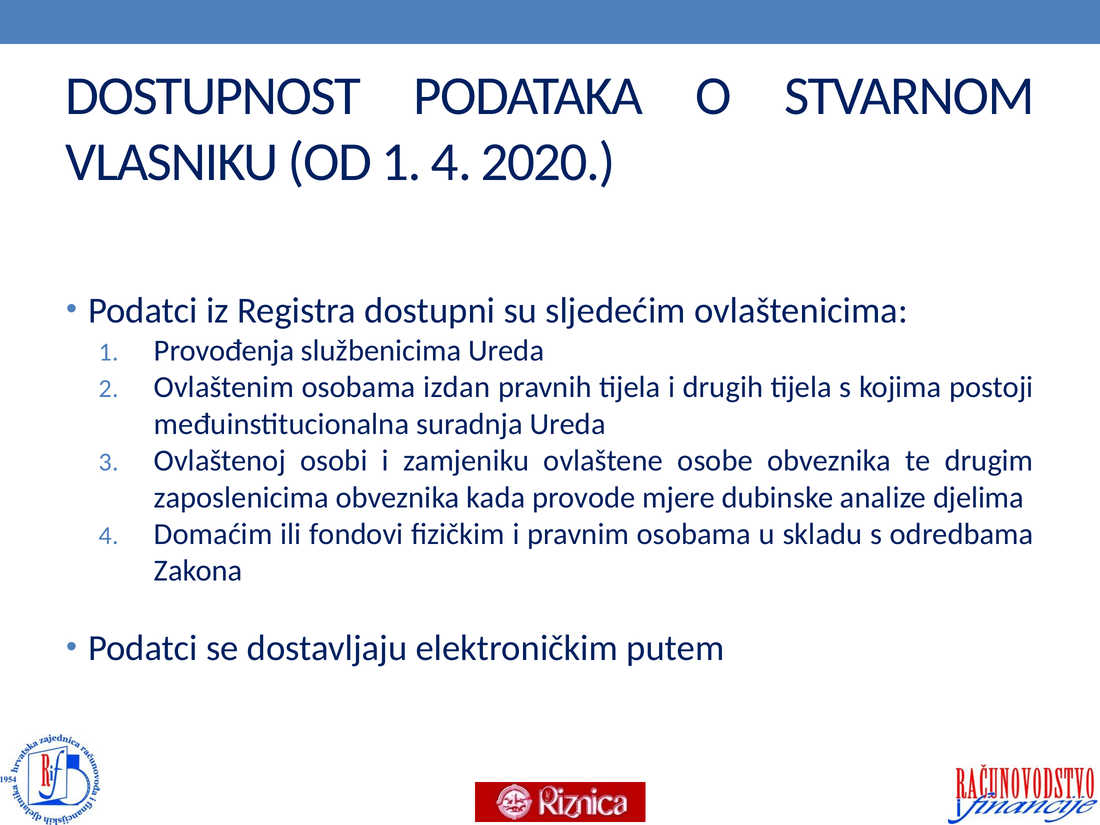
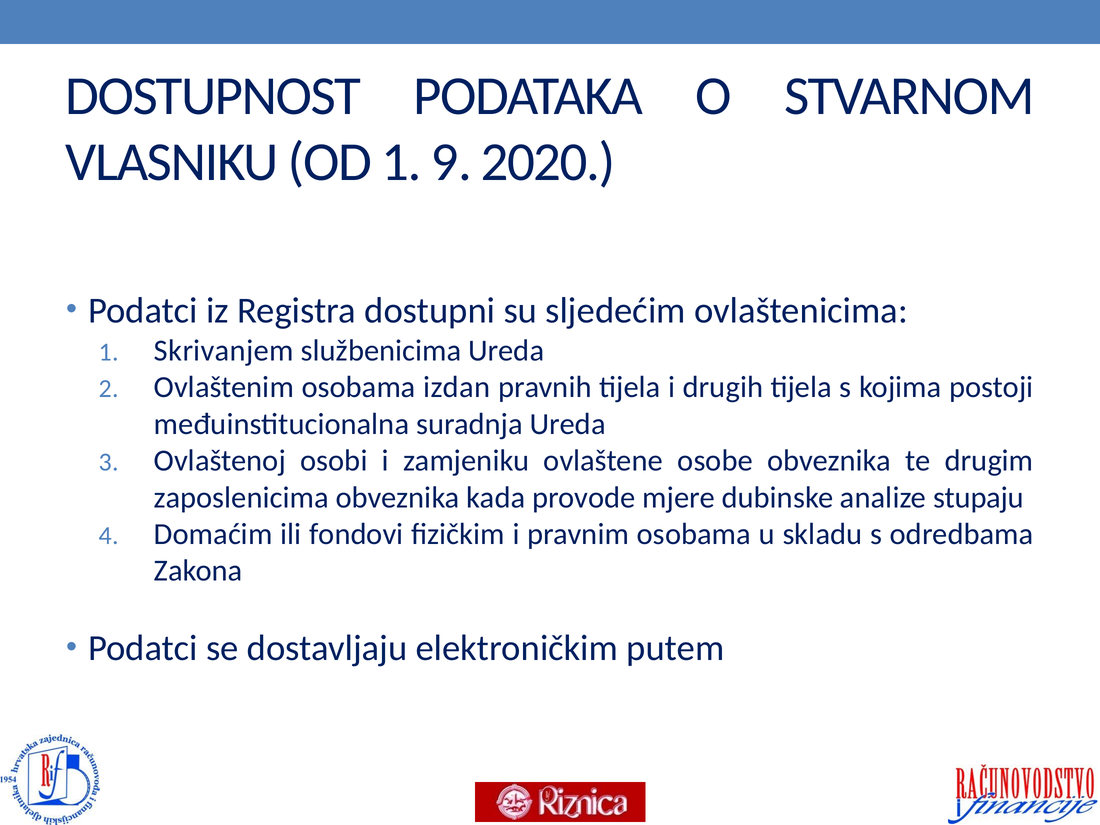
1 4: 4 -> 9 (451, 162)
Provođenja: Provođenja -> Skrivanjem (224, 351)
djelima: djelima -> stupaju (979, 497)
